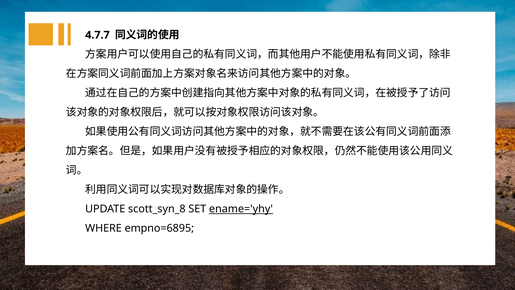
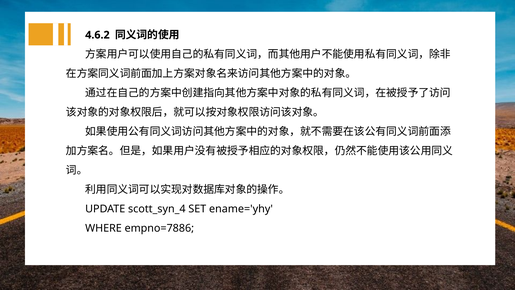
4.7.7: 4.7.7 -> 4.6.2 (97, 35)
scott_syn_8: scott_syn_8 -> scott_syn_4 (157, 209)
ename='yhy underline: present -> none (241, 209)
empno=6895: empno=6895 -> empno=7886 (159, 228)
